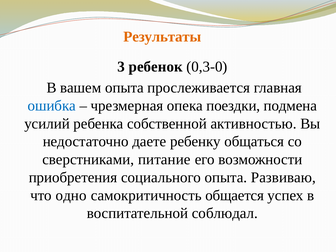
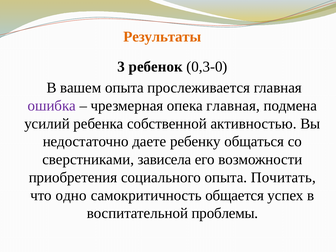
ошибка colour: blue -> purple (52, 106)
опека поездки: поездки -> главная (233, 106)
питание: питание -> зависела (164, 159)
Развиваю: Развиваю -> Почитать (283, 177)
соблюдал: соблюдал -> проблемы (225, 213)
